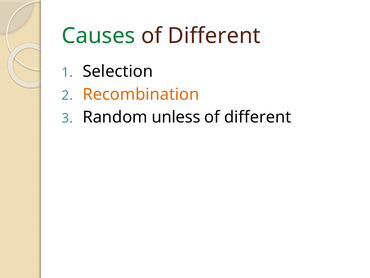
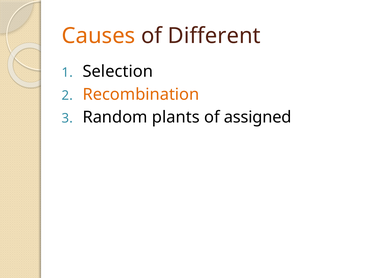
Causes colour: green -> orange (99, 36)
unless: unless -> plants (176, 117)
different: different -> assigned (258, 117)
